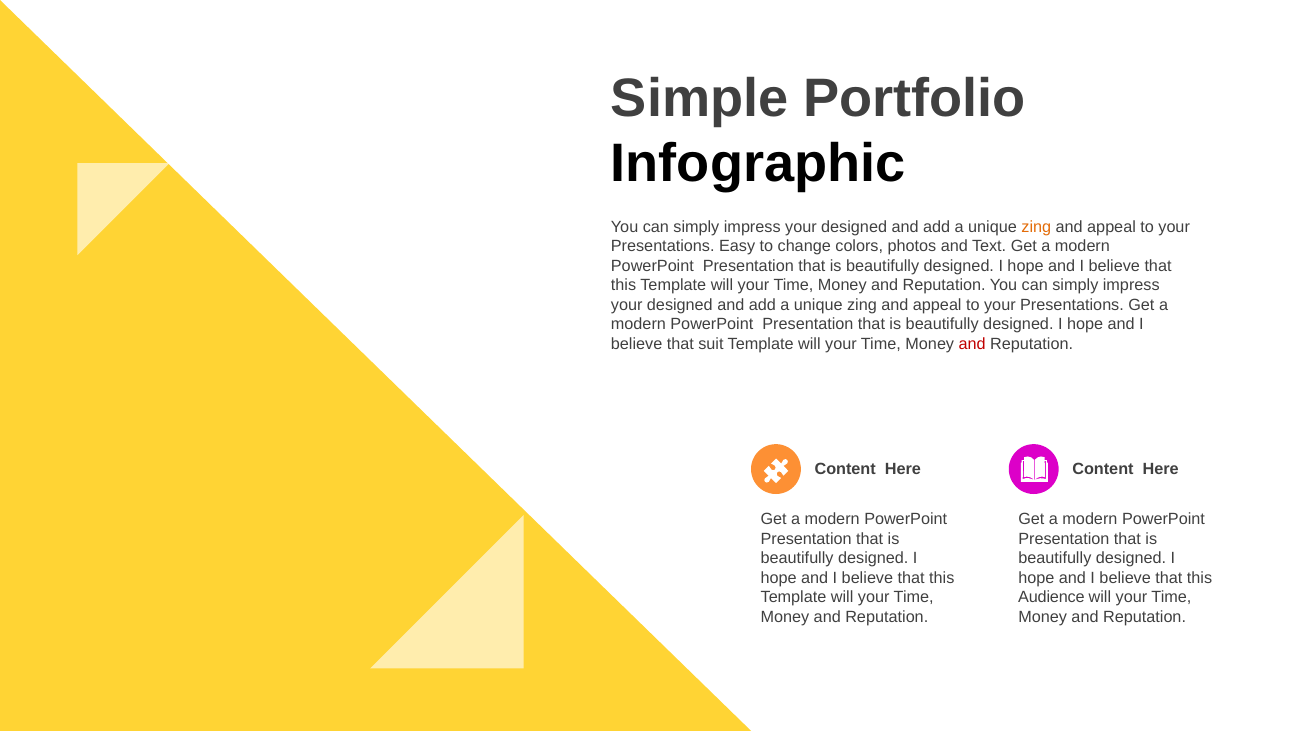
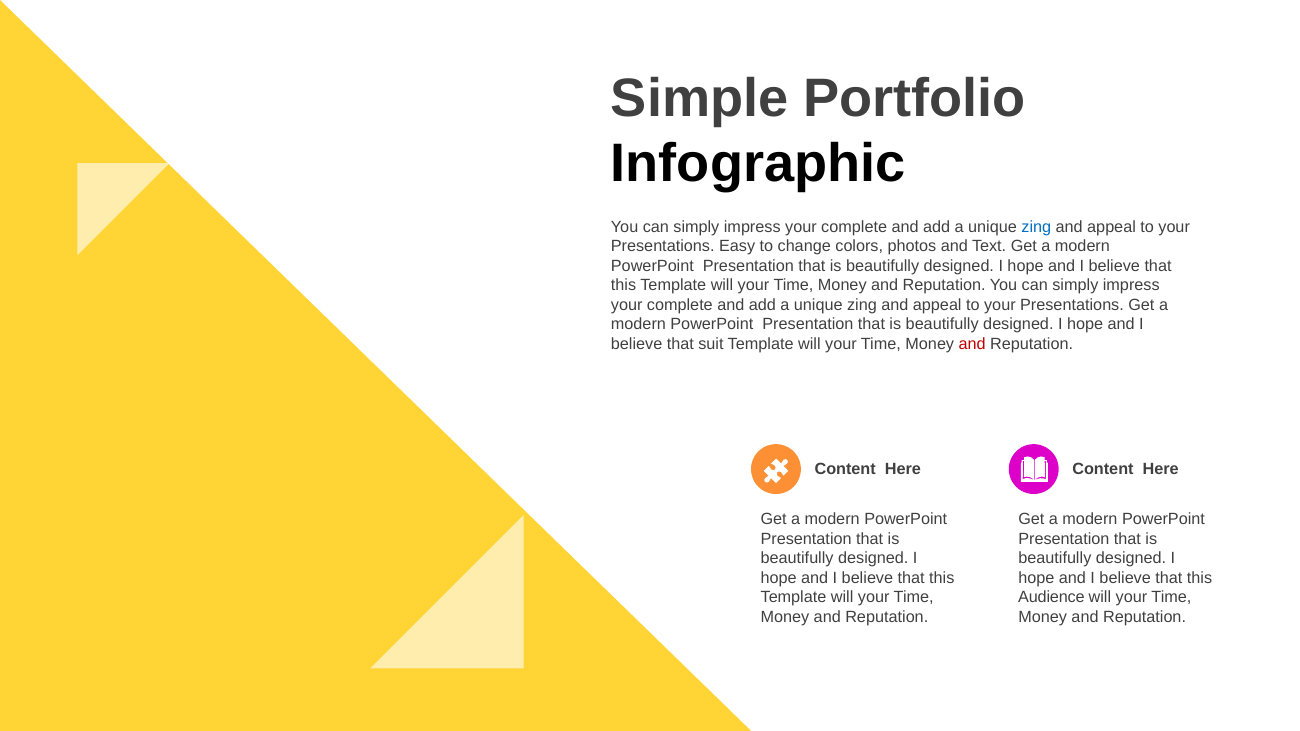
designed: designed -> complete (854, 227)
zing colour: orange -> blue (1036, 227)
designed: designed -> complete (680, 305)
